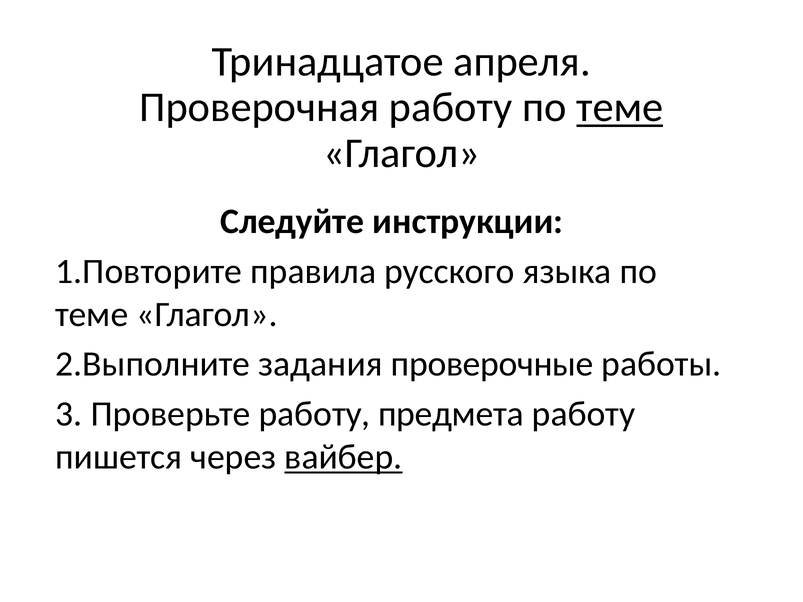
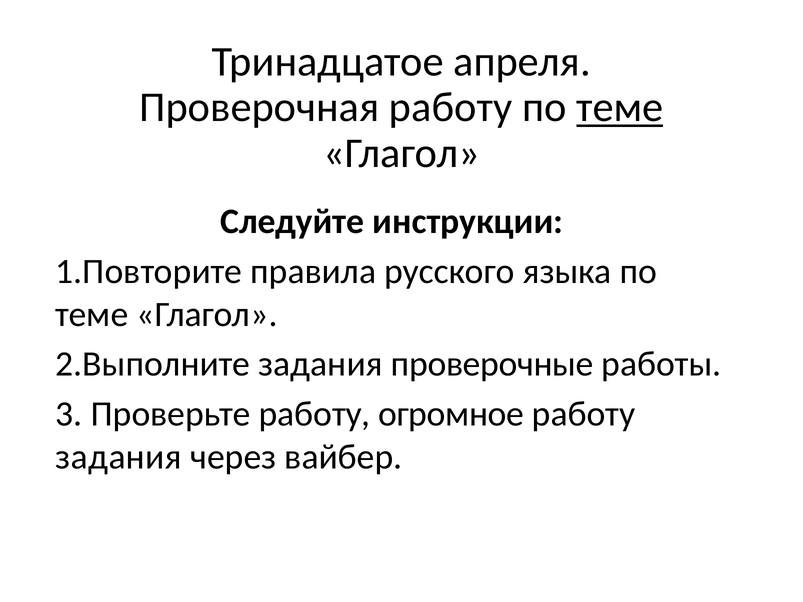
предмета: предмета -> огромное (451, 414)
пишется: пишется -> задания (119, 457)
вайбер underline: present -> none (343, 457)
